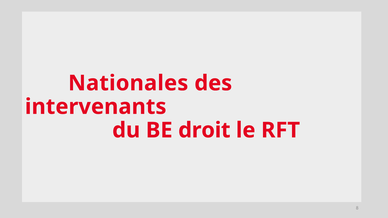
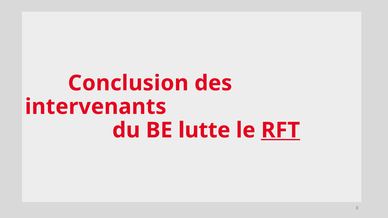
Nationales: Nationales -> Conclusion (128, 83)
droit: droit -> lutte (204, 130)
RFT underline: none -> present (281, 130)
